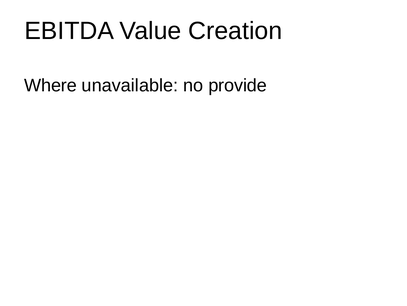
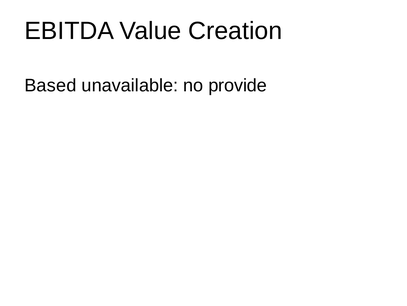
Where: Where -> Based (50, 85)
